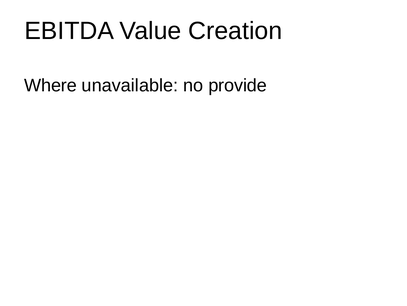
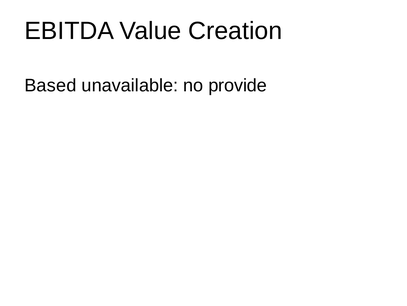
Where: Where -> Based (50, 85)
